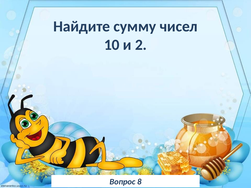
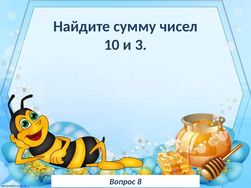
2: 2 -> 3 (141, 45)
